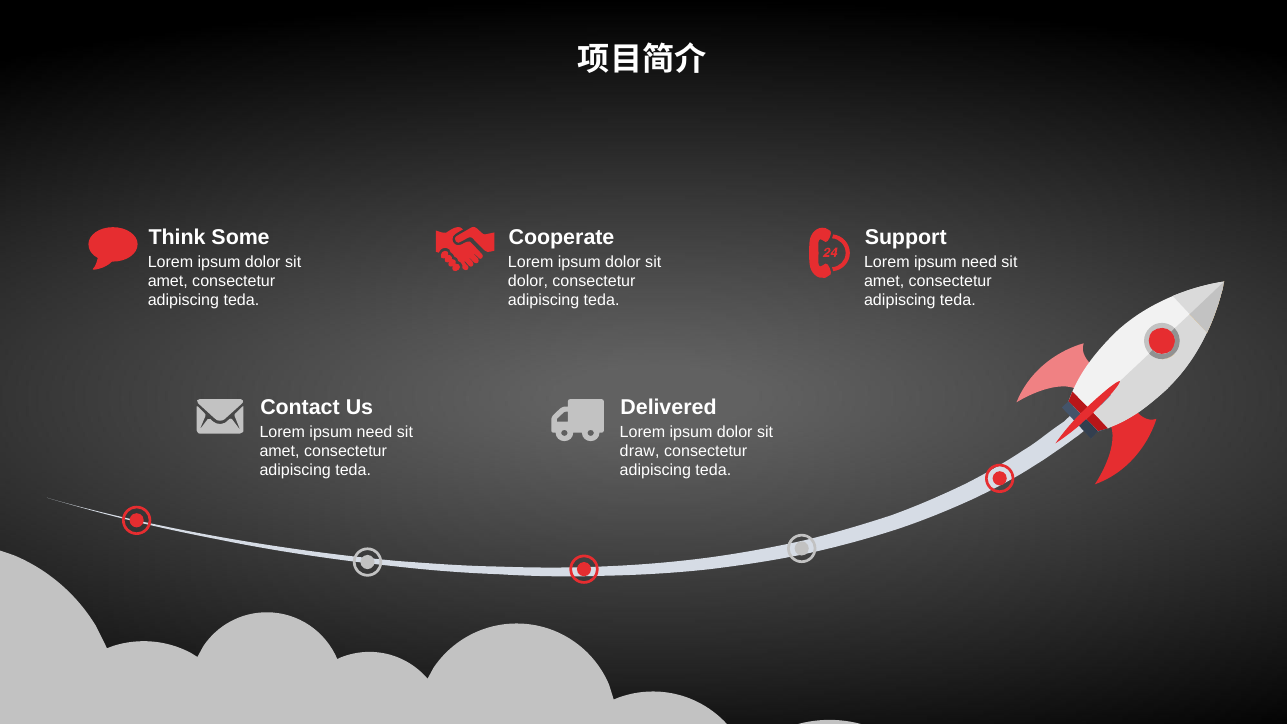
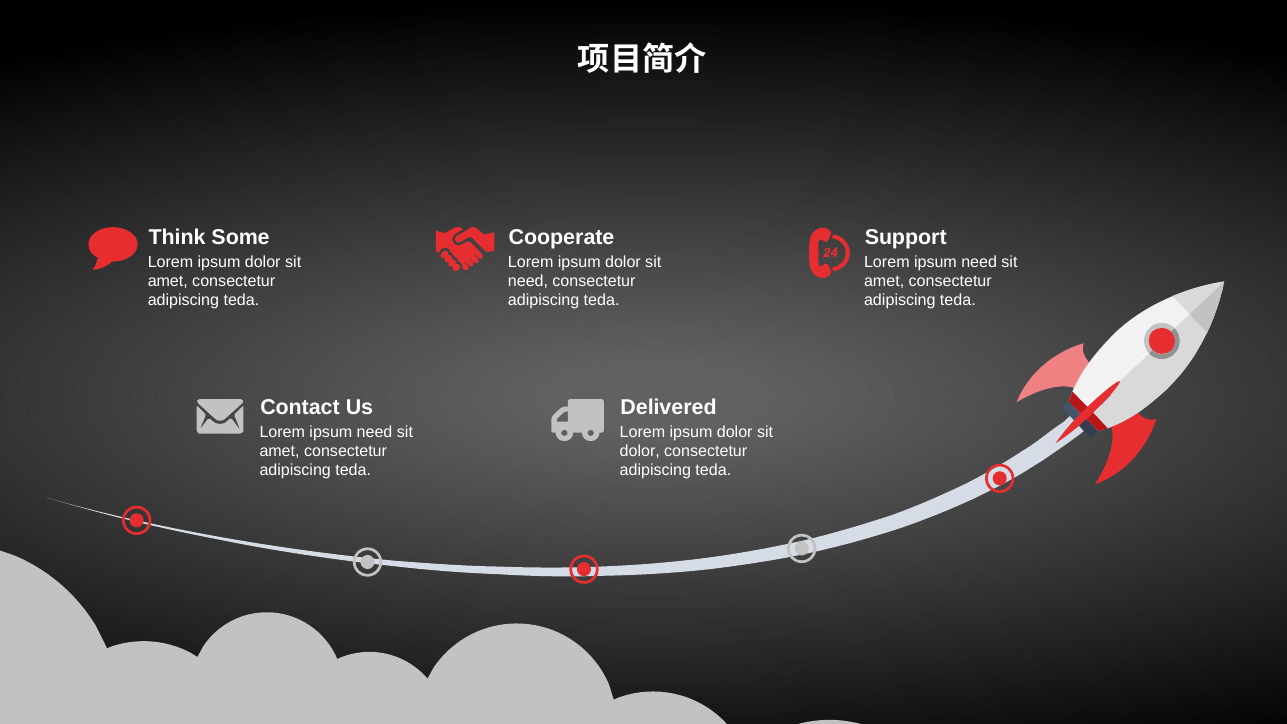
dolor: dolor -> need (528, 281)
draw: draw -> dolor (640, 451)
